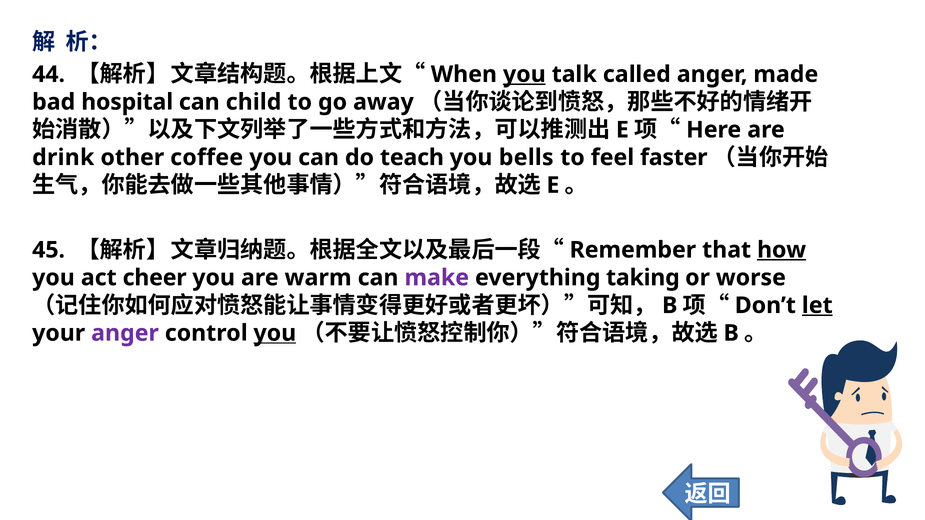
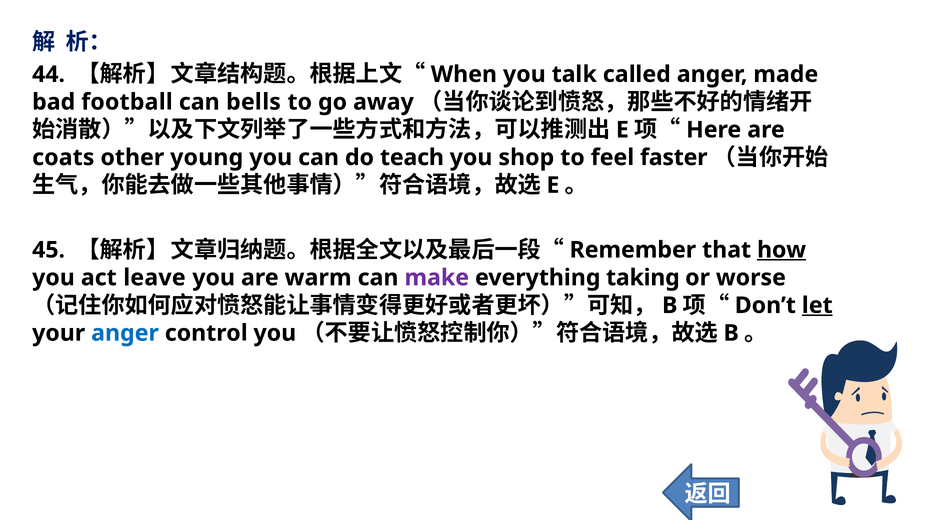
you underline: present -> none (524, 74)
hospital: hospital -> football (127, 102)
child: child -> bells (253, 102)
drink: drink -> coats (63, 158)
coffee: coffee -> young (207, 158)
bells: bells -> shop (526, 158)
cheer: cheer -> leave (154, 278)
anger colour: purple -> blue (125, 333)
you underline: present -> none (275, 333)
